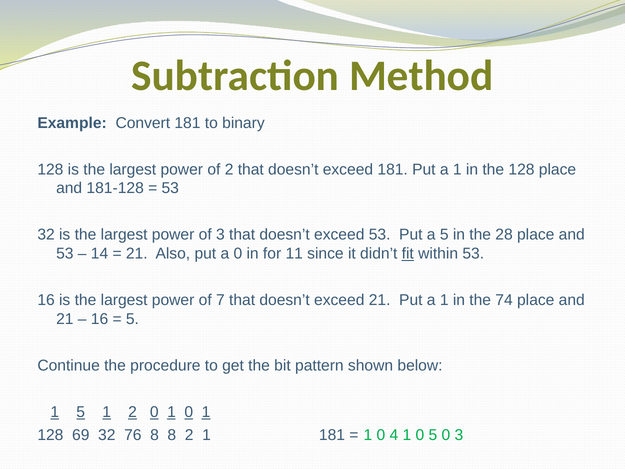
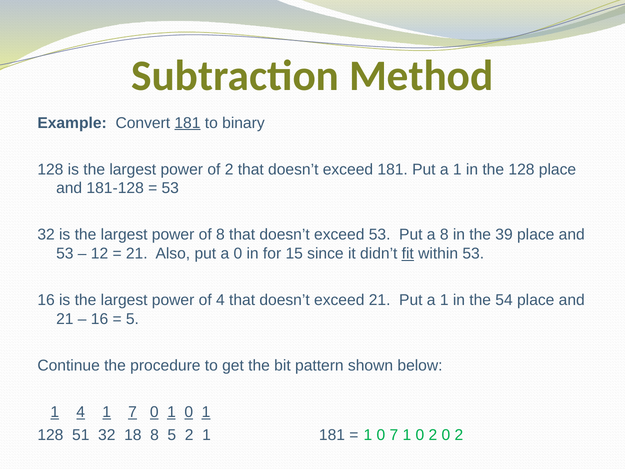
181 underline: none -> present (187, 123)
of 3: 3 -> 8 (220, 235)
a 5: 5 -> 8 (444, 235)
28: 28 -> 39 (504, 235)
14: 14 -> 12 (100, 253)
11: 11 -> 15 (294, 253)
of 7: 7 -> 4 (220, 300)
74: 74 -> 54 (504, 300)
1 5: 5 -> 4 (81, 412)
1 2: 2 -> 7 (133, 412)
69: 69 -> 51 (81, 435)
76: 76 -> 18 (133, 435)
8 8: 8 -> 5 (172, 435)
0 4: 4 -> 7 (394, 435)
1 0 5: 5 -> 2 (433, 435)
3: 3 -> 2 (459, 435)
